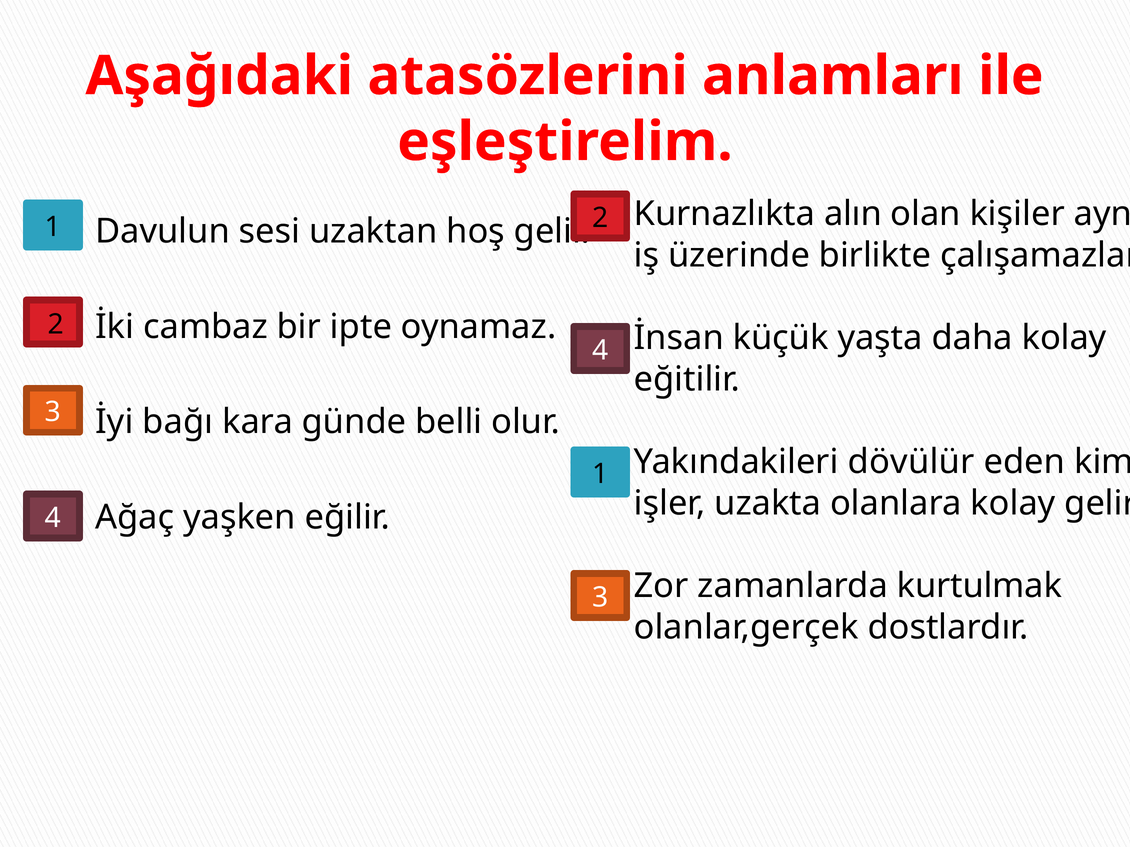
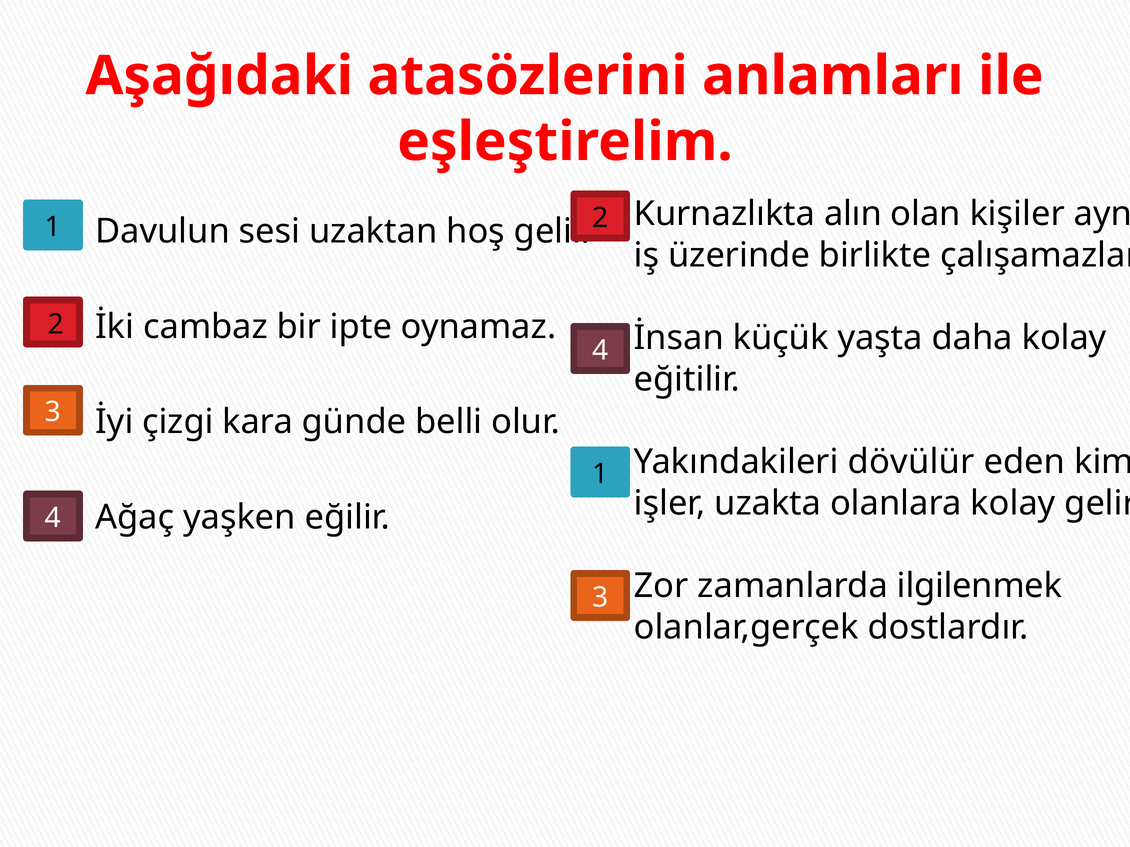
bağı: bağı -> çizgi (178, 422)
kurtulmak: kurtulmak -> ilgilenmek (980, 586)
